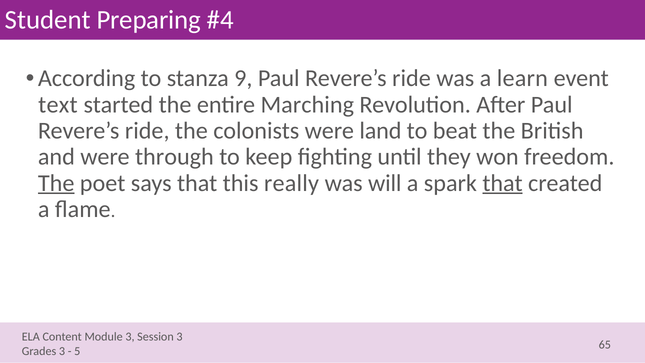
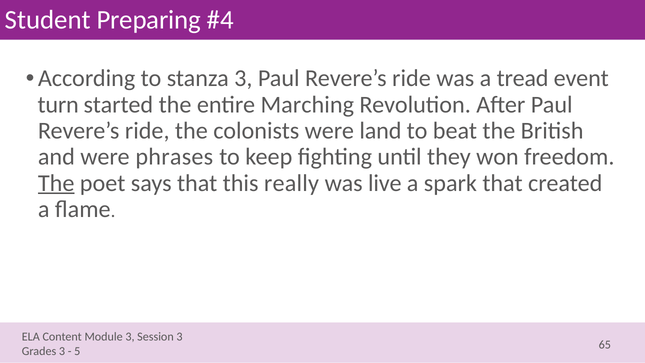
stanza 9: 9 -> 3 (243, 78)
learn: learn -> tread (523, 78)
text: text -> turn (58, 105)
through: through -> phrases (174, 157)
will: will -> live (385, 183)
that underline: present -> none (503, 183)
